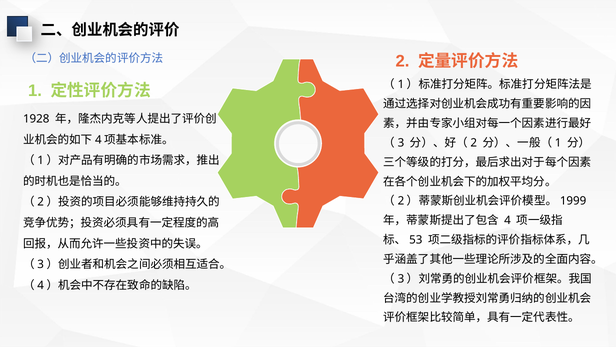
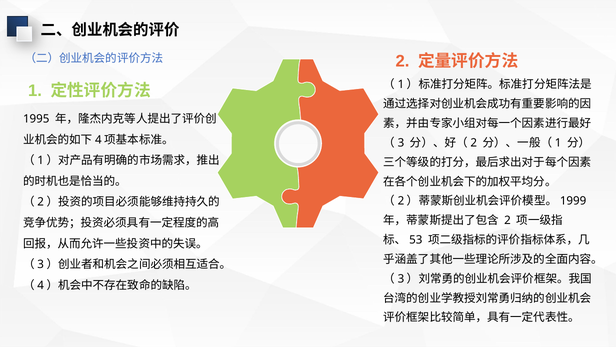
1928: 1928 -> 1995 (36, 119)
4: 4 -> 2 (507, 220)
